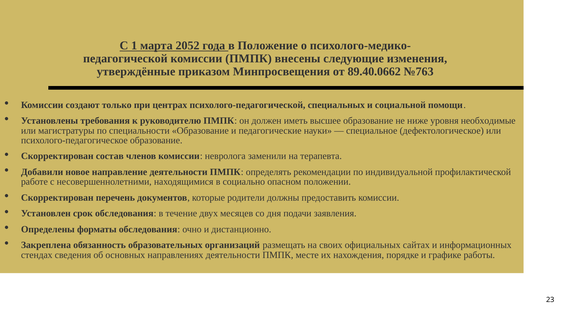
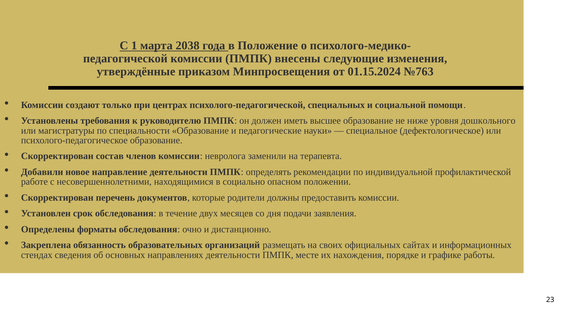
2052: 2052 -> 2038 (188, 46)
89.40.0662: 89.40.0662 -> 01.15.2024 (374, 71)
необходимые: необходимые -> дошкольного (488, 121)
